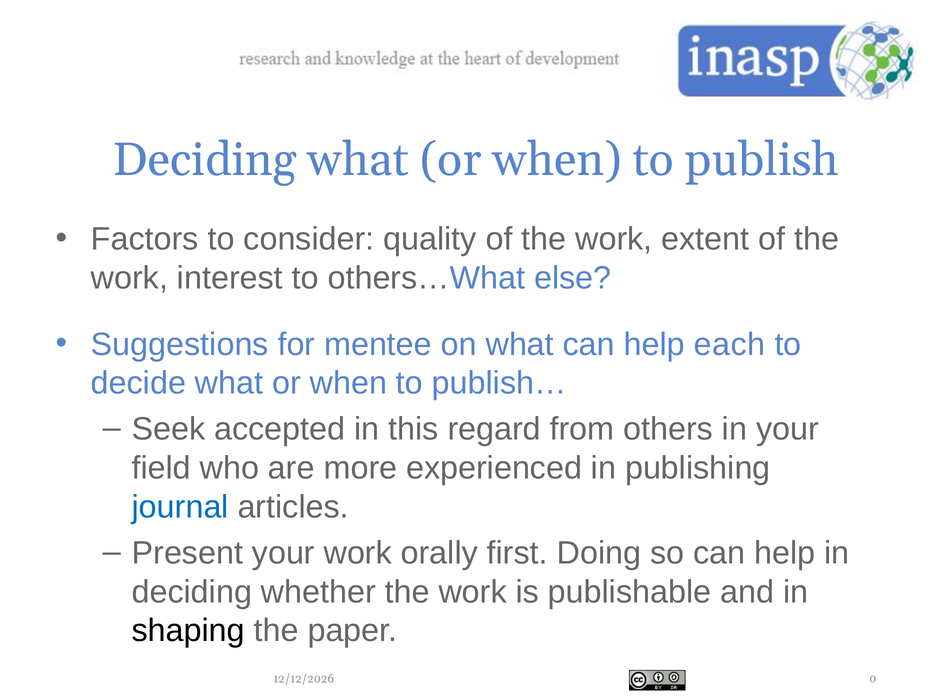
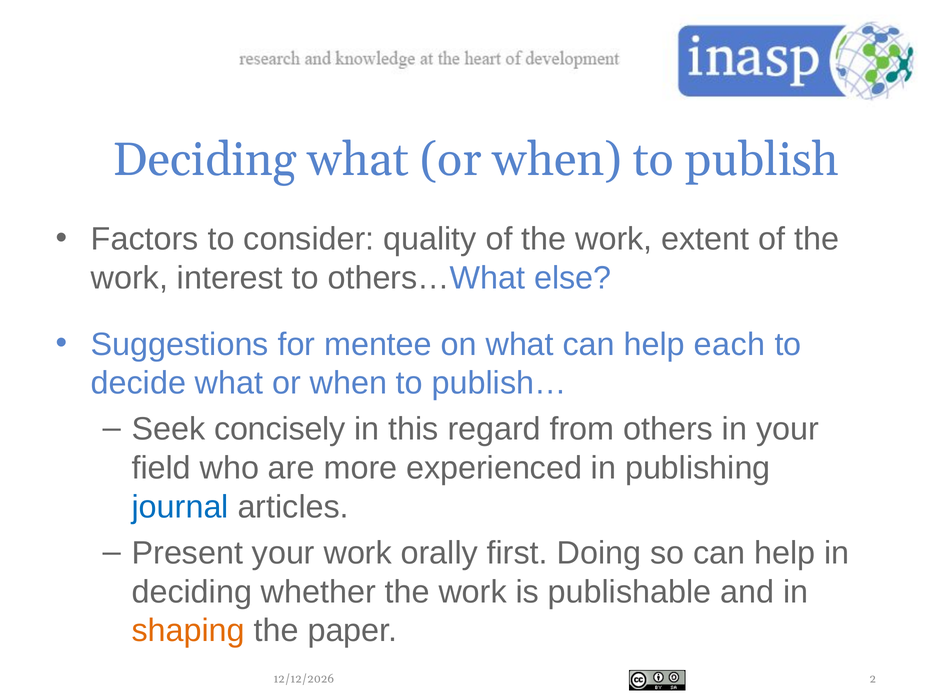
accepted: accepted -> concisely (280, 429)
shaping colour: black -> orange (188, 631)
0: 0 -> 2 (873, 679)
